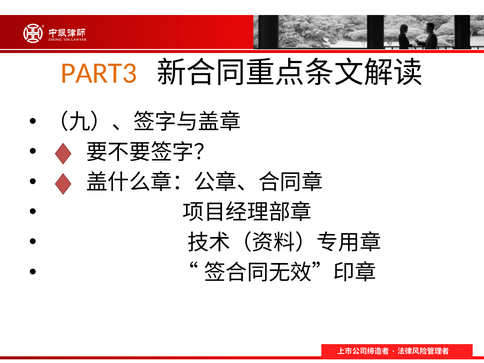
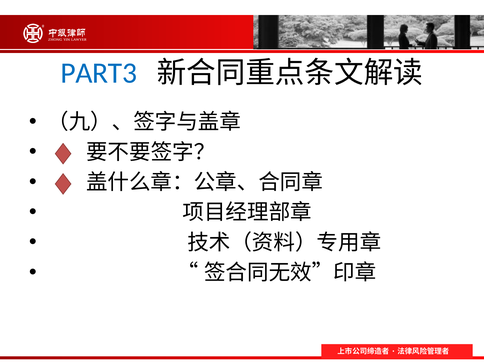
PART3 colour: orange -> blue (99, 73)
